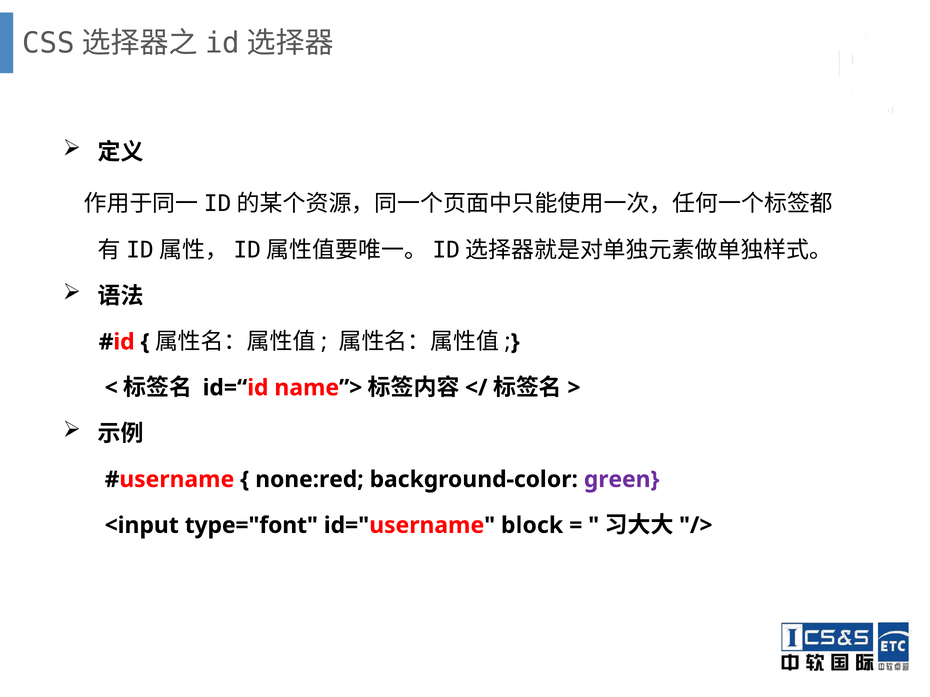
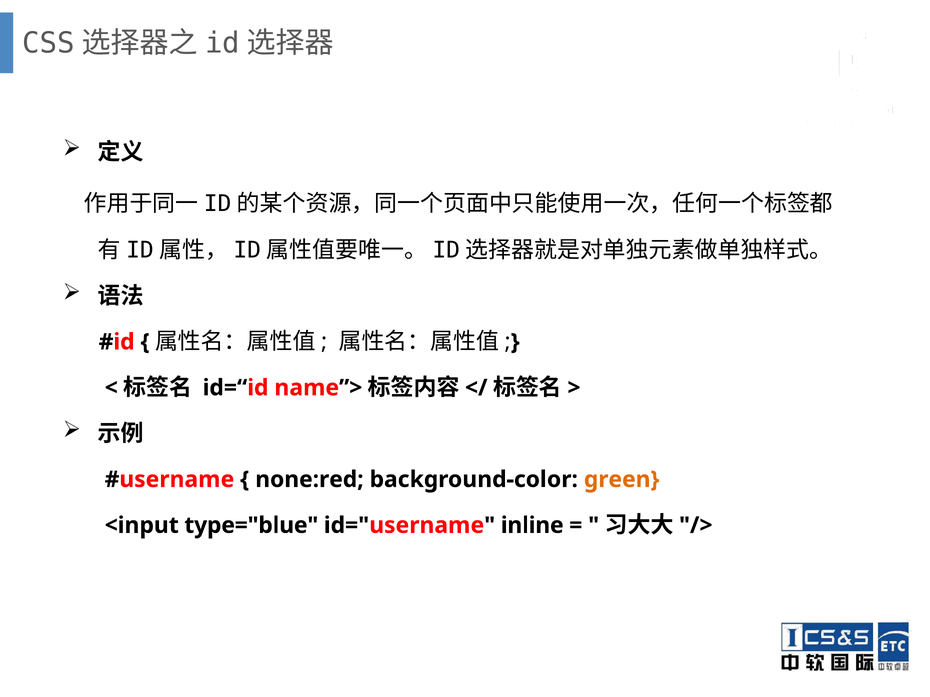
green colour: purple -> orange (622, 479)
type="font: type="font -> type="blue (251, 525)
block: block -> inline (532, 525)
